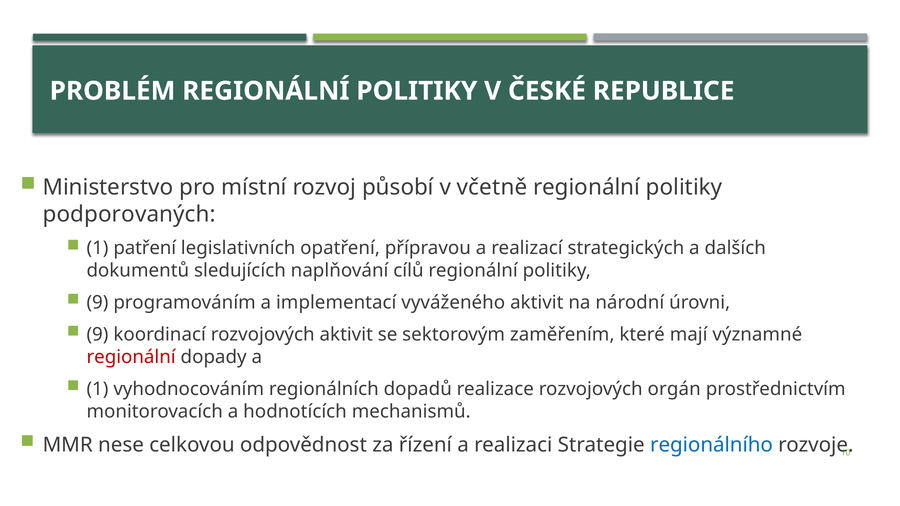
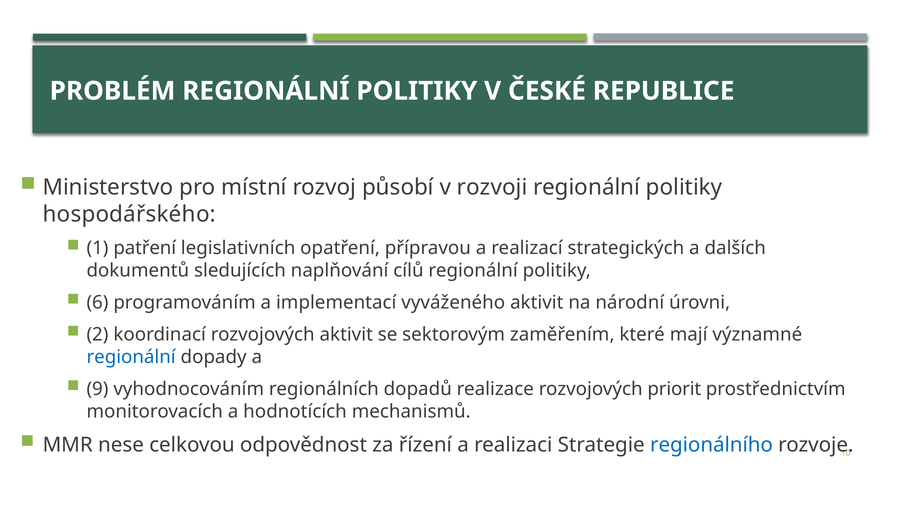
včetně: včetně -> rozvoji (492, 187)
podporovaných: podporovaných -> hospodářského (129, 214)
9: 9 -> 6 (97, 303)
9: 9 -> 2 (97, 335)
regionální colour: red -> blue (131, 357)
1: 1 -> 9 (97, 389)
orgán: orgán -> priorit (674, 389)
